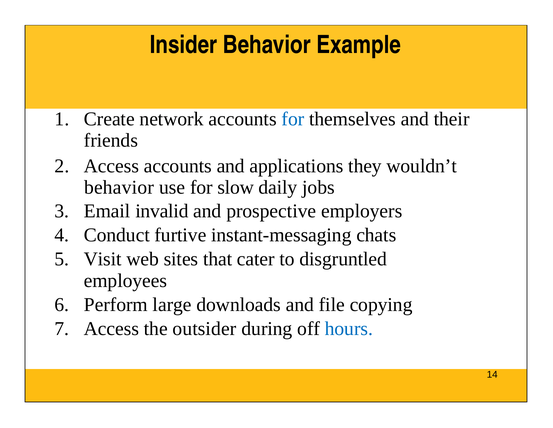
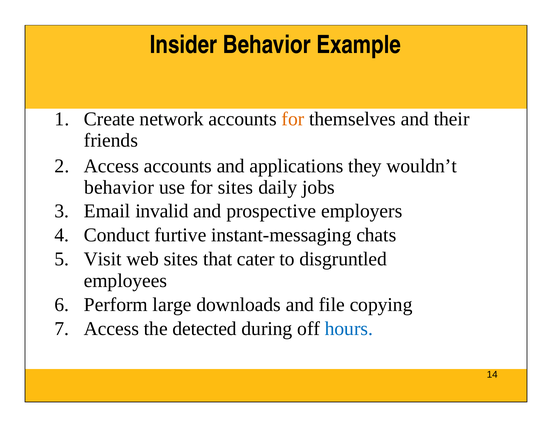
for colour: blue -> orange (293, 119)
for slow: slow -> sites (235, 187)
outsider: outsider -> detected (205, 328)
